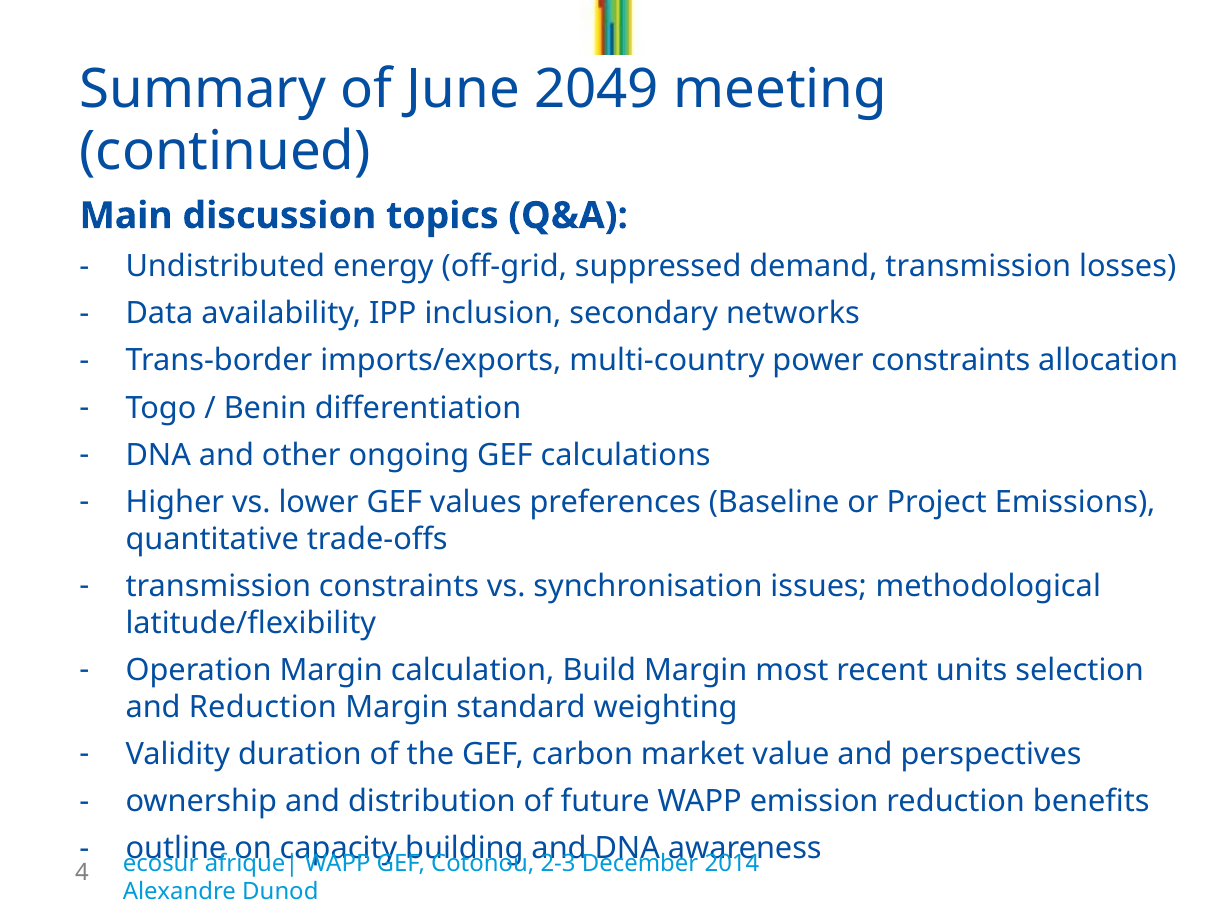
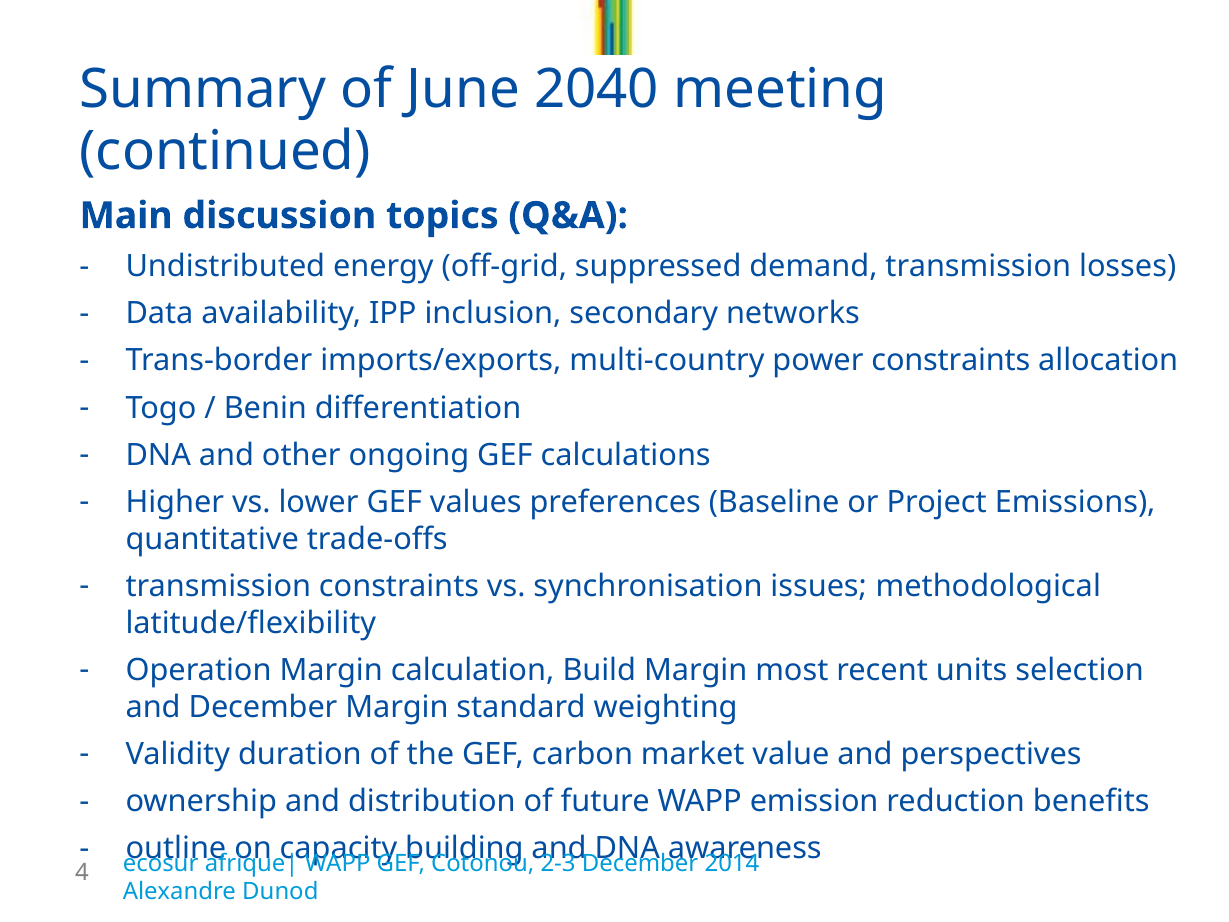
2049: 2049 -> 2040 (597, 90)
and Reduction: Reduction -> December (263, 707)
